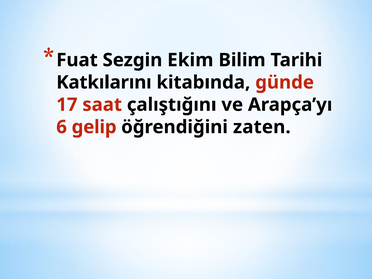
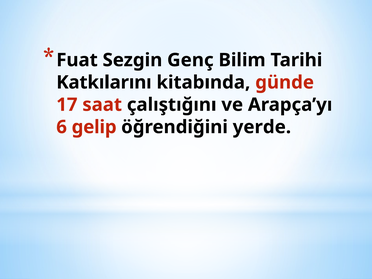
Ekim: Ekim -> Genç (190, 60)
zaten: zaten -> yerde (262, 127)
